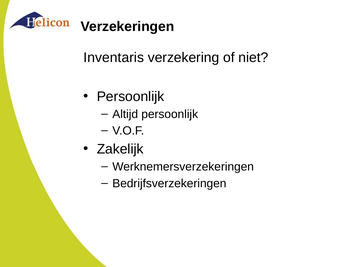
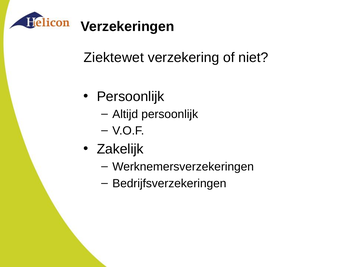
Inventaris: Inventaris -> Ziektewet (114, 58)
